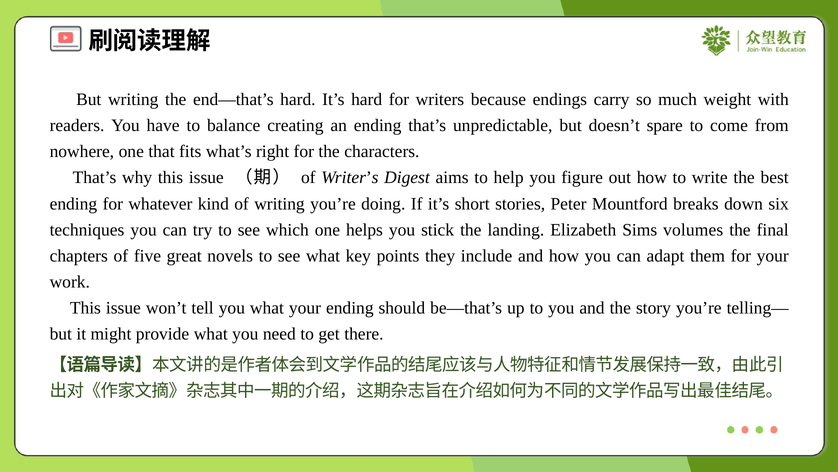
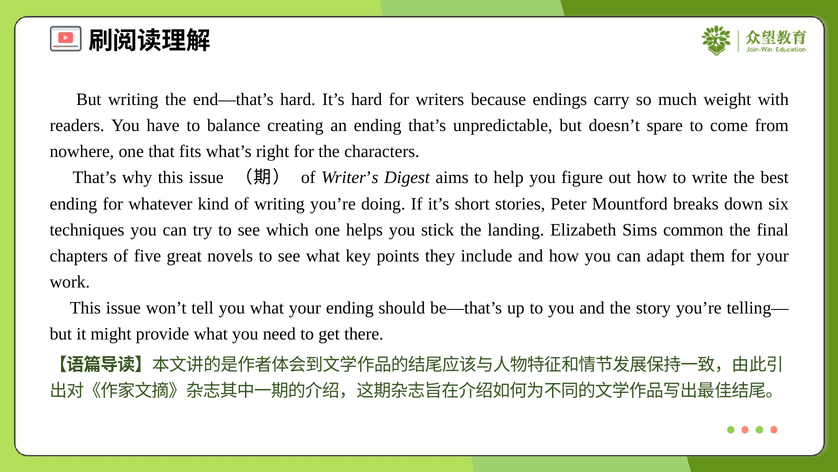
volumes: volumes -> common (693, 229)
